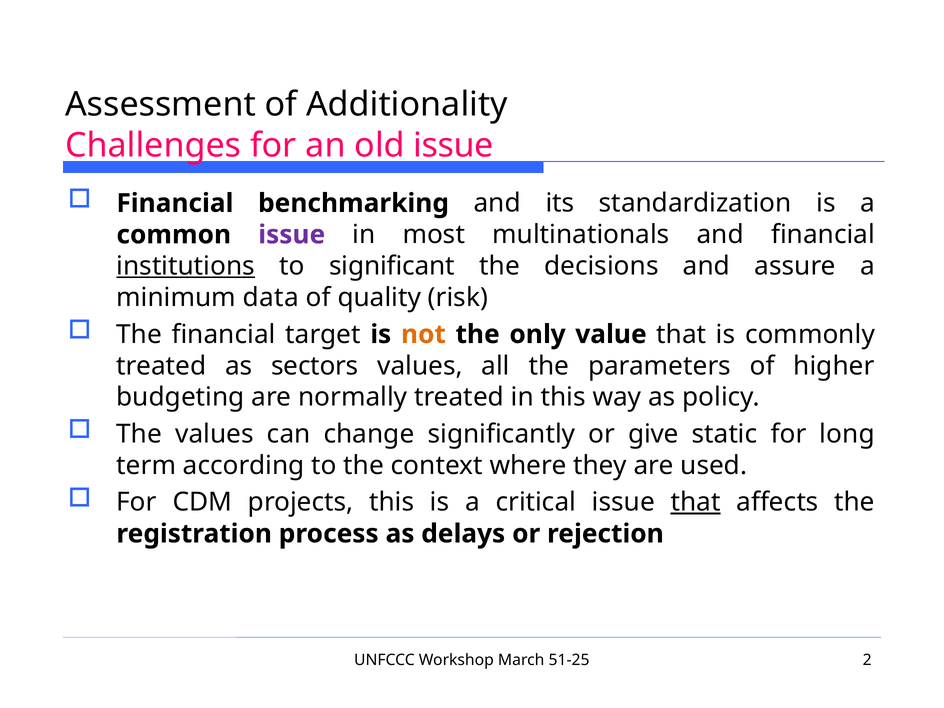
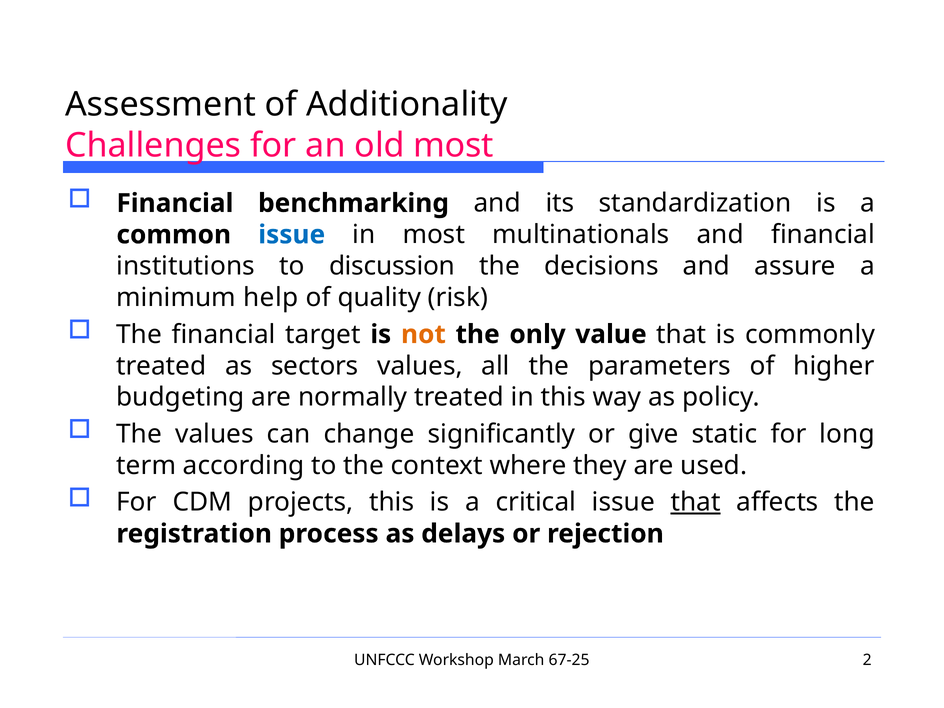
old issue: issue -> most (453, 145)
issue colour: purple -> blue (292, 235)
institutions underline: present -> none (186, 266)
significant: significant -> discussion (392, 266)
data: data -> help (271, 298)
51-25: 51-25 -> 67-25 (569, 660)
